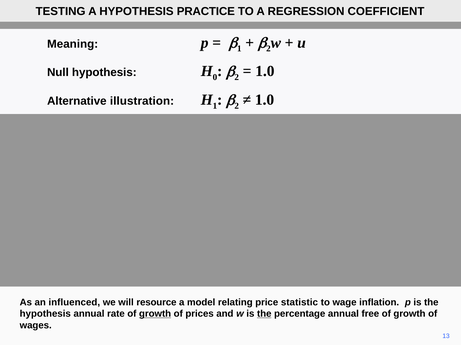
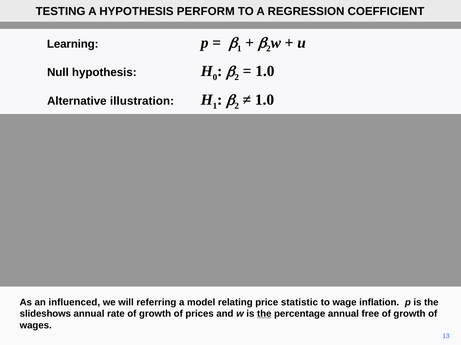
PRACTICE: PRACTICE -> PERFORM (206, 11)
Meaning: Meaning -> Learning (73, 44)
resource: resource -> referring (156, 303)
hypothesis: hypothesis -> slideshows (45, 314)
growth underline: present -> none (155, 314)
